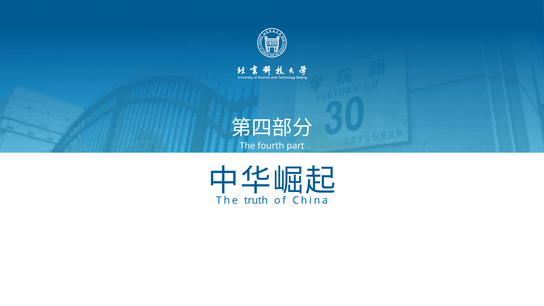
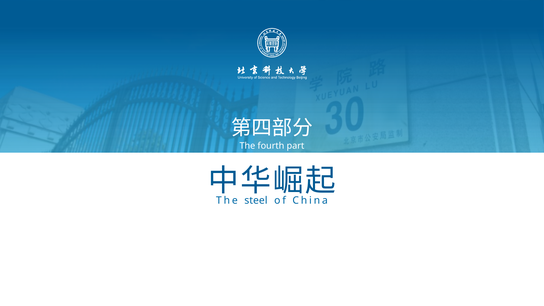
truth: truth -> steel (256, 200)
